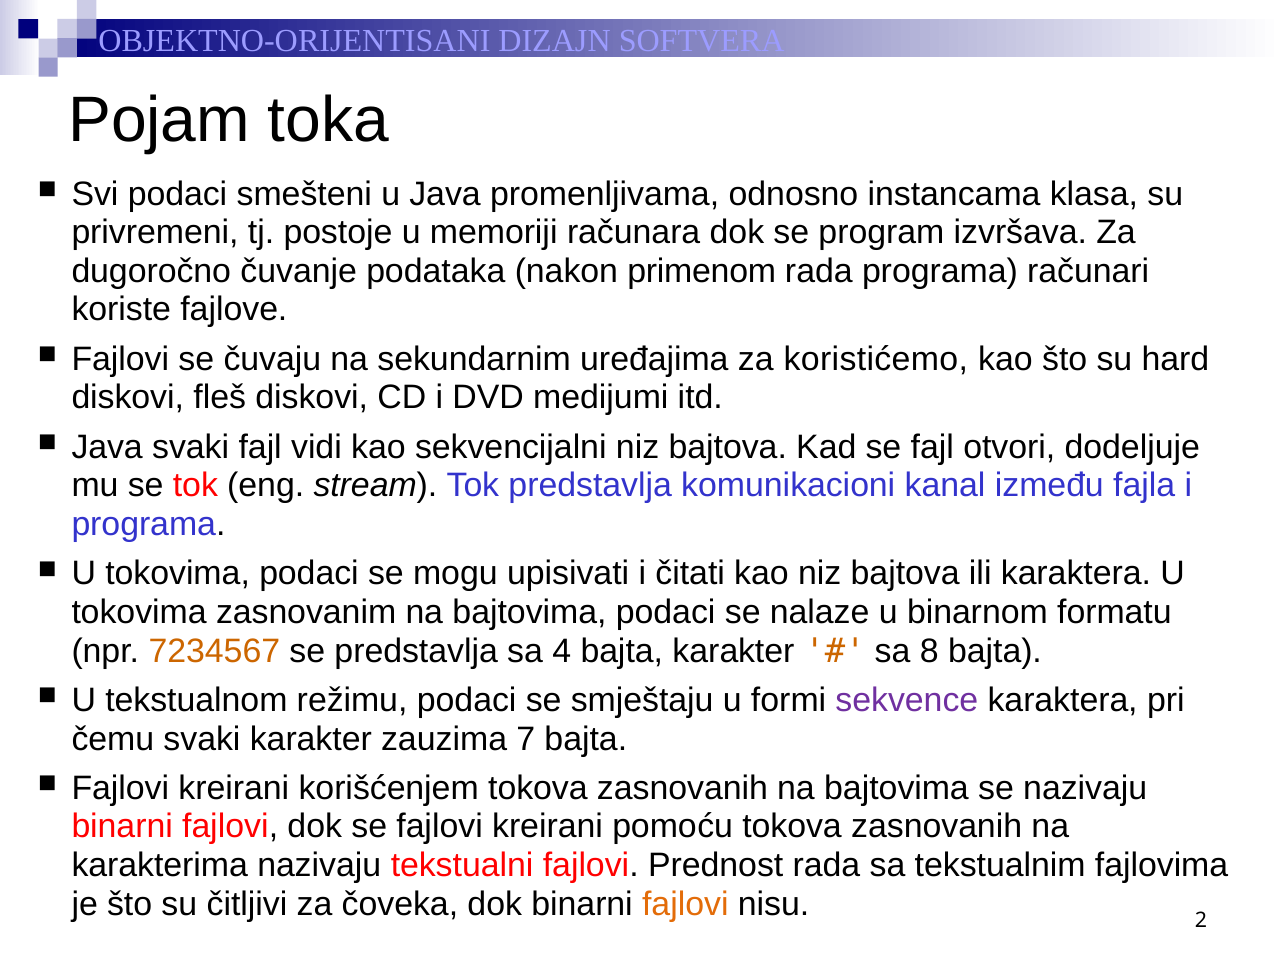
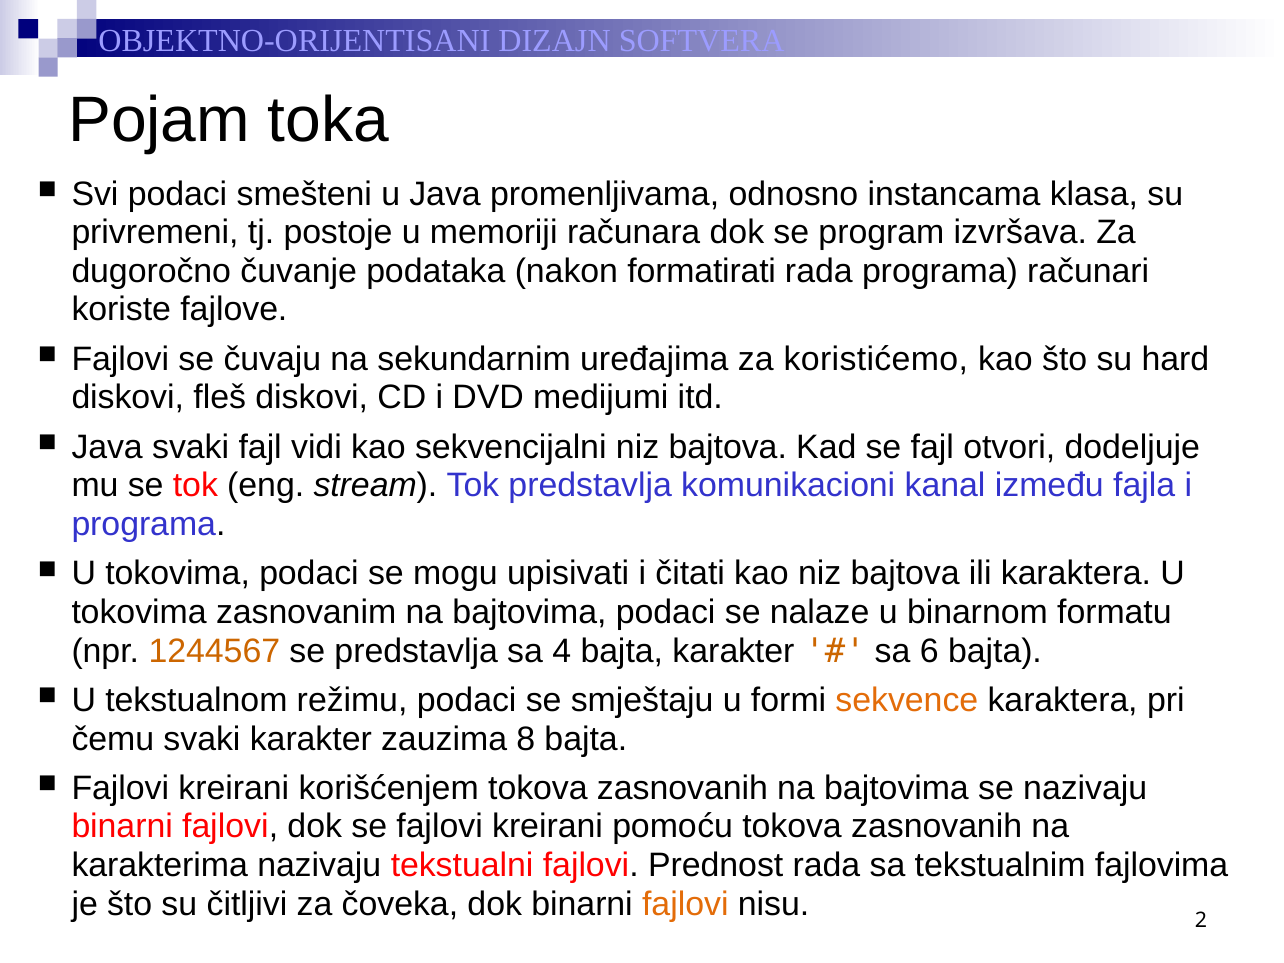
primenom: primenom -> formatirati (702, 271)
7234567: 7234567 -> 1244567 (214, 651)
8: 8 -> 6 (929, 651)
sekvence colour: purple -> orange (907, 700)
7: 7 -> 8 (526, 739)
